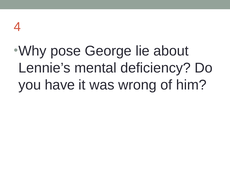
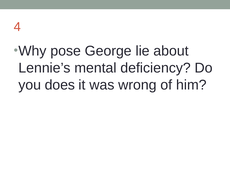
have: have -> does (60, 85)
